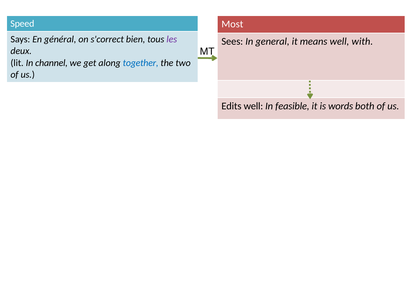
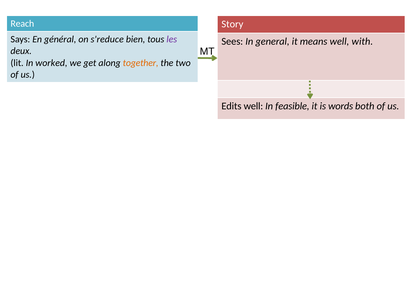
Speed: Speed -> Reach (22, 24)
Most: Most -> Story (232, 24)
s'correct: s'correct -> s'reduce (107, 39)
channel: channel -> worked (51, 63)
together colour: blue -> orange (141, 63)
